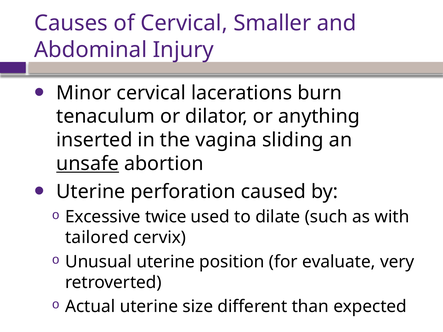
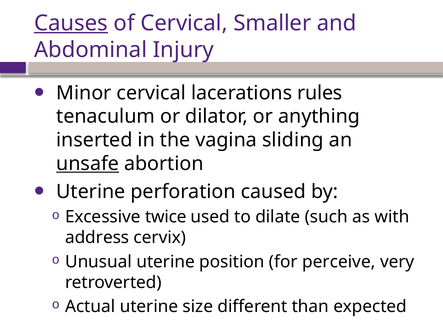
Causes underline: none -> present (71, 23)
burn: burn -> rules (320, 93)
tailored: tailored -> address (97, 238)
evaluate: evaluate -> perceive (339, 262)
